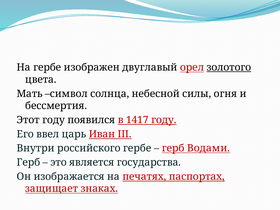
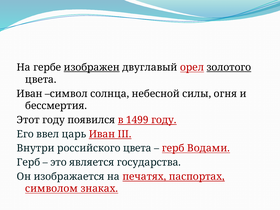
изображен underline: none -> present (92, 67)
Мать: Мать -> Иван (30, 94)
1417: 1417 -> 1499 (137, 120)
российского гербе: гербе -> цвета (137, 148)
защищает: защищает -> символом (52, 189)
